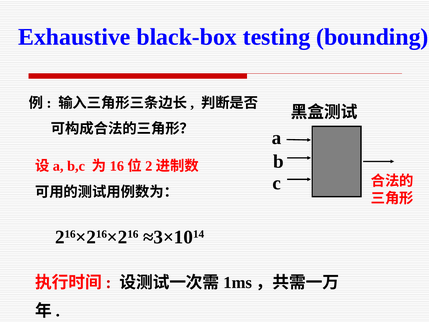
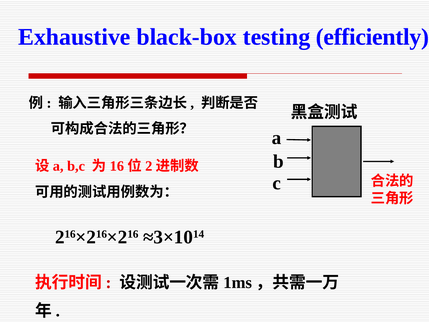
bounding: bounding -> efficiently (372, 37)
